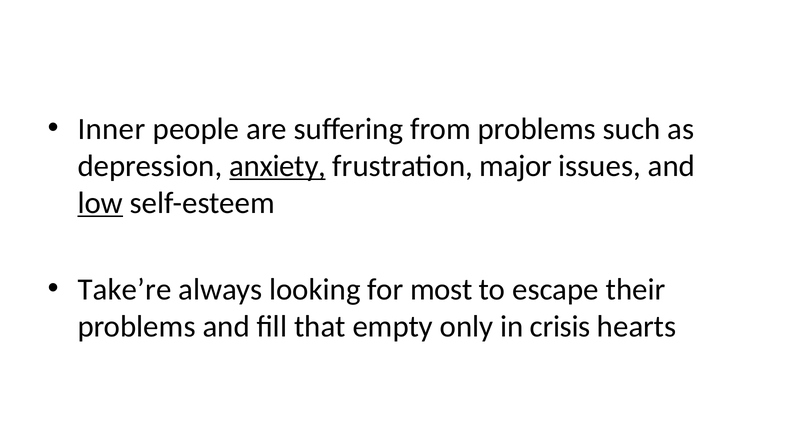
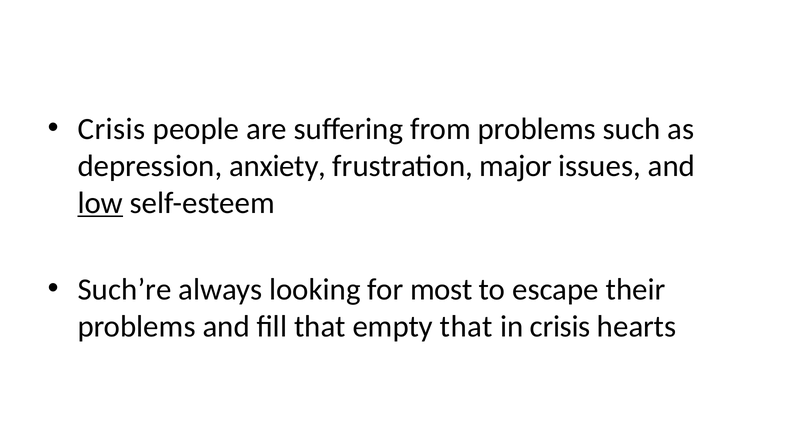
Inner: Inner -> Crisis (112, 129)
anxiety underline: present -> none (278, 166)
Take’re: Take’re -> Such’re (125, 289)
empty only: only -> that (466, 327)
